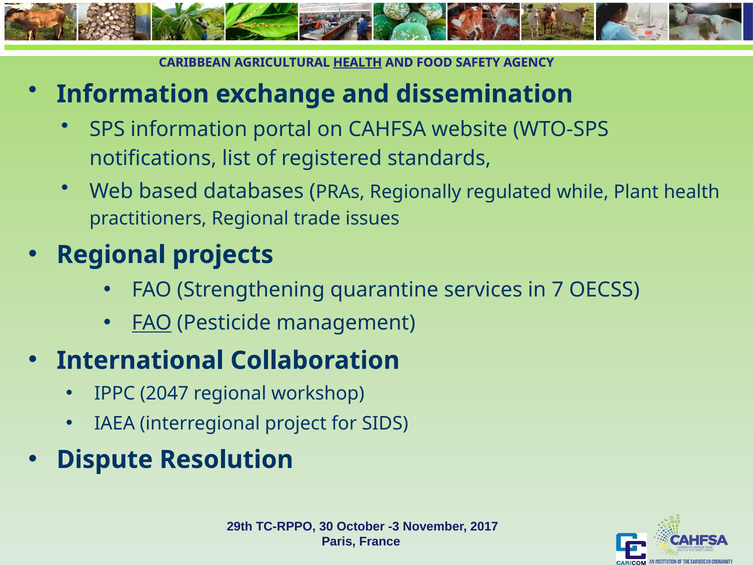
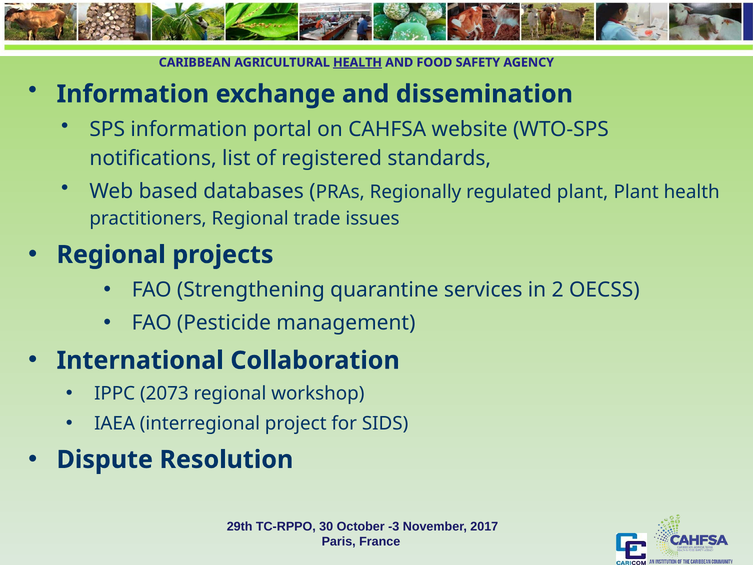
regulated while: while -> plant (583, 192)
7: 7 -> 2 (558, 290)
FAO underline: present -> none (152, 323)
2047: 2047 -> 2073 (164, 393)
